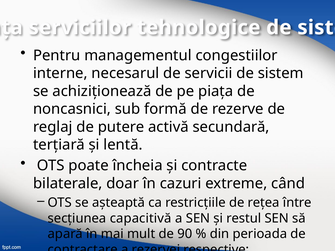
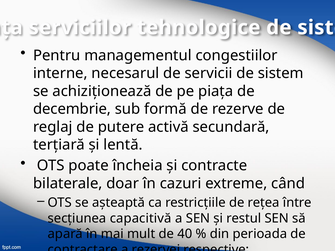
noncasnici: noncasnici -> decembrie (72, 109)
90: 90 -> 40 (185, 234)
